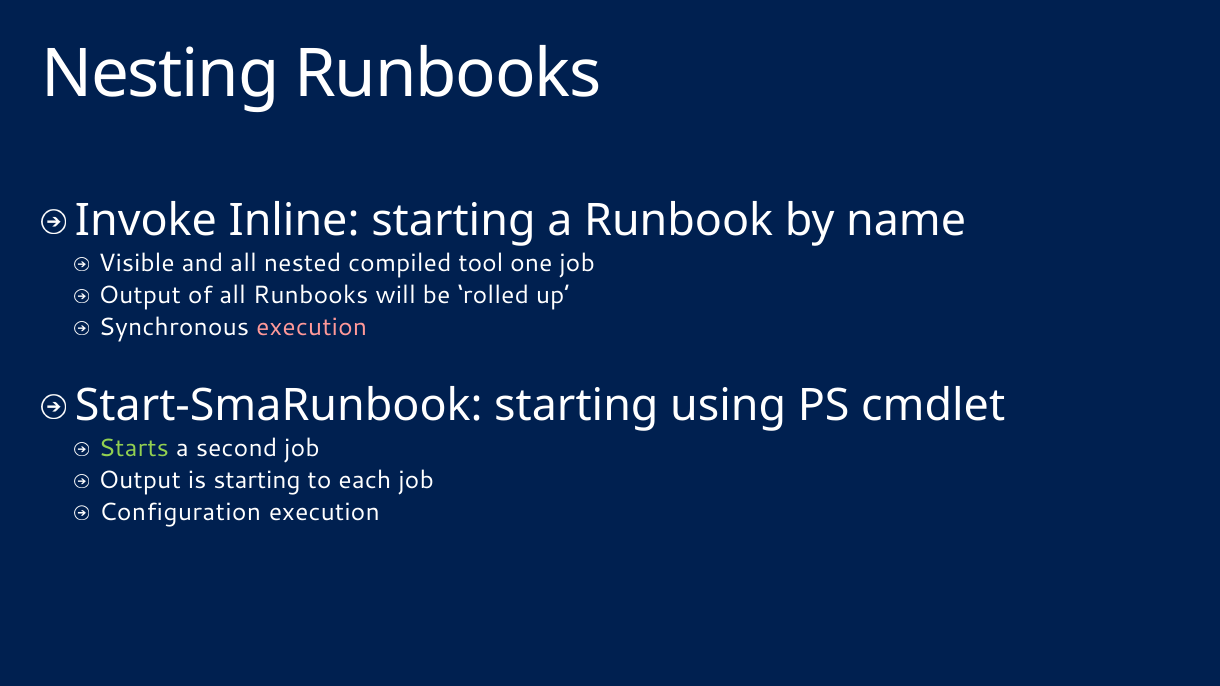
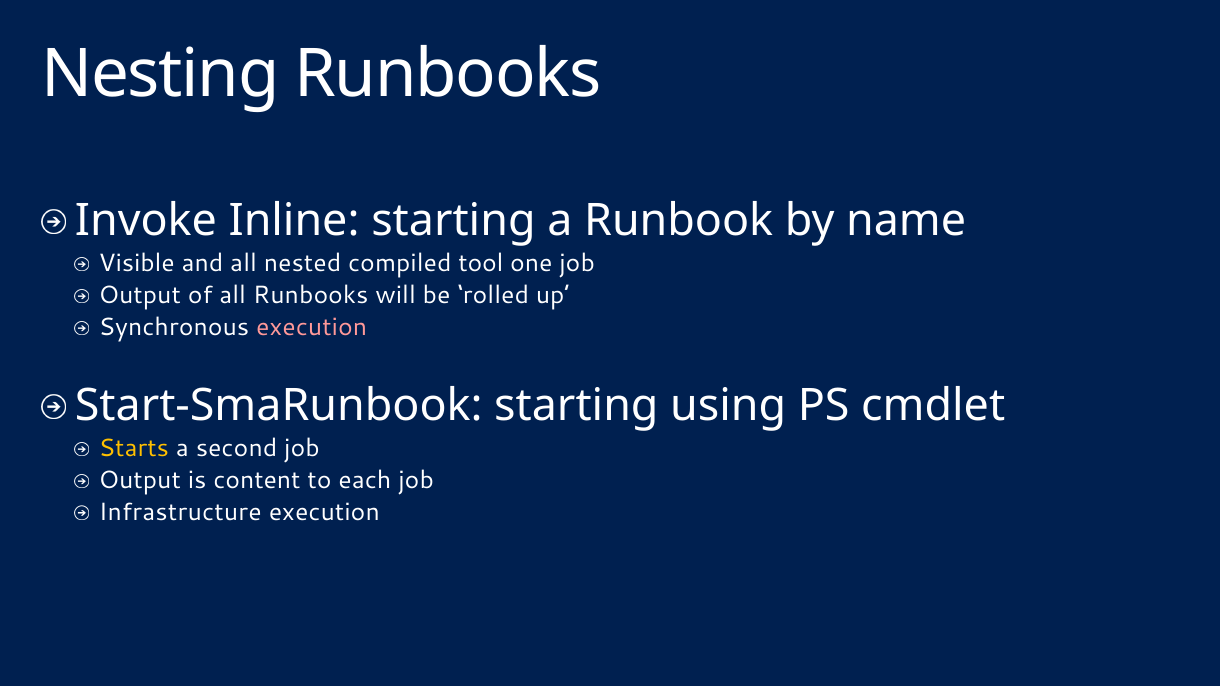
Starts colour: light green -> yellow (134, 448)
is starting: starting -> content (257, 480)
Configuration: Configuration -> Infrastructure (180, 512)
